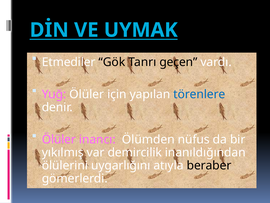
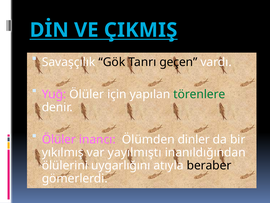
UYMAK: UYMAK -> ÇIKMIŞ (141, 30)
Etmediler: Etmediler -> Savaşçılık (69, 62)
törenlere colour: blue -> green (199, 94)
nüfus: nüfus -> dinler (194, 139)
demircilik: demircilik -> yayılmıştı (135, 152)
